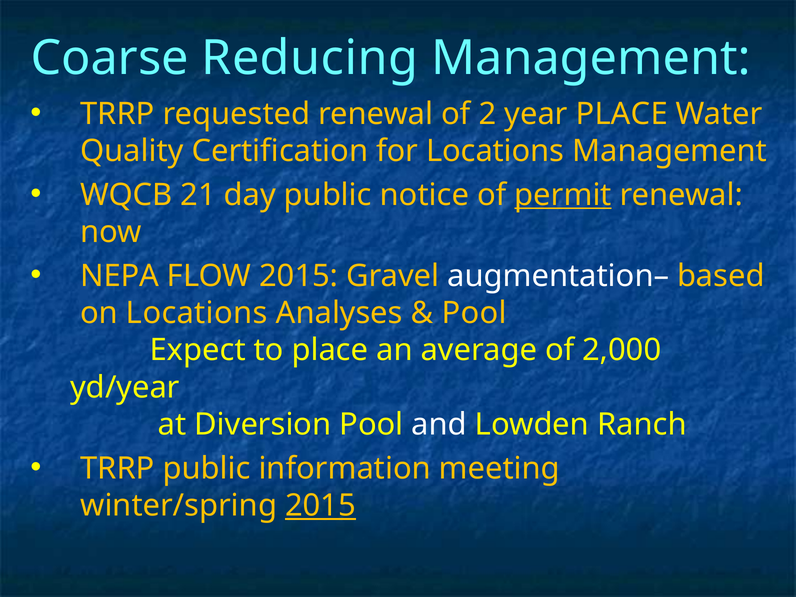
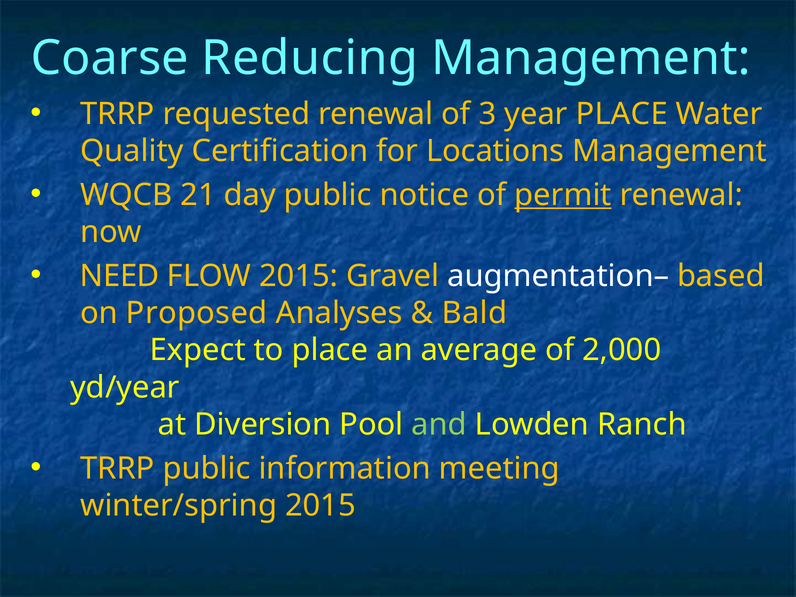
2: 2 -> 3 (488, 114)
NEPA: NEPA -> NEED (120, 276)
on Locations: Locations -> Proposed (197, 313)
Pool: Pool -> Bald (474, 313)
and colour: white -> light green (439, 425)
2015 underline: present -> none (320, 506)
